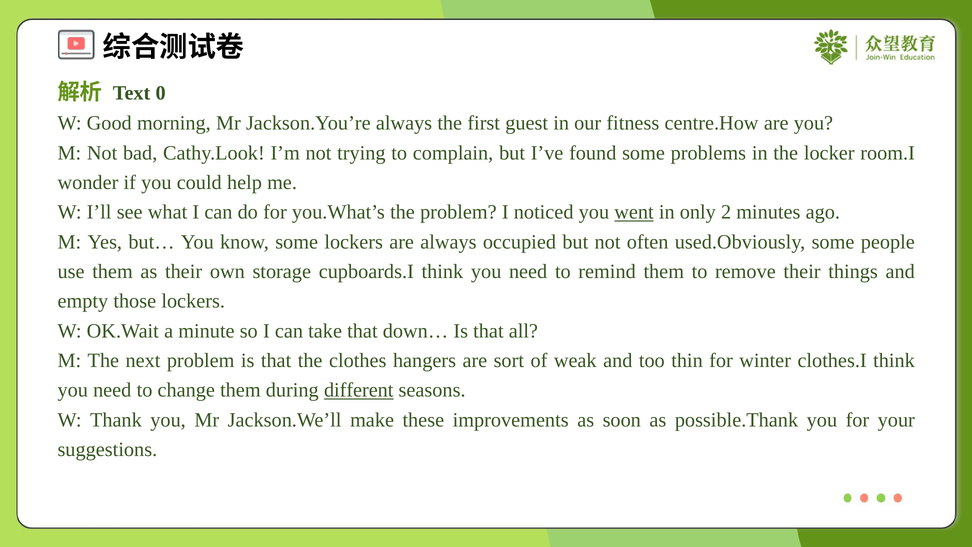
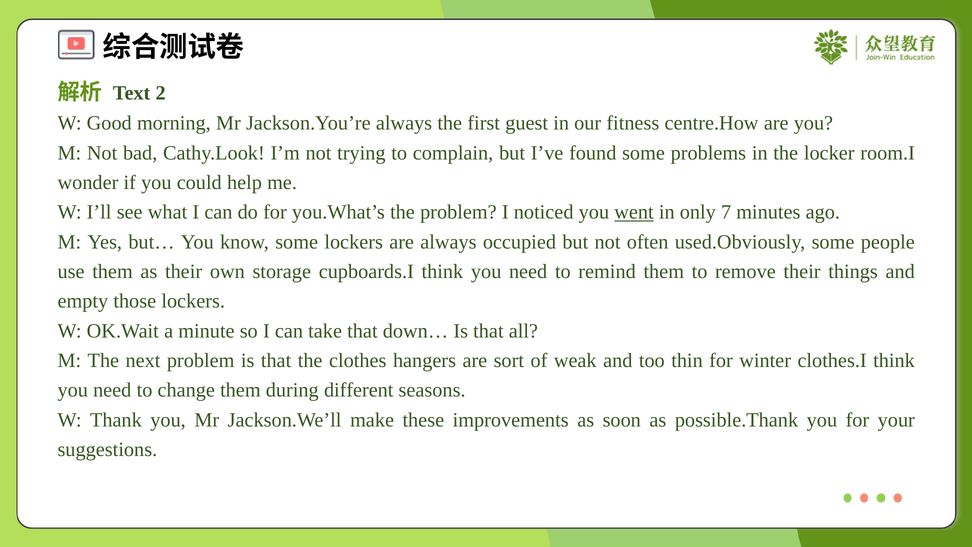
0: 0 -> 2 (161, 93)
2: 2 -> 7 (726, 212)
different underline: present -> none (359, 390)
